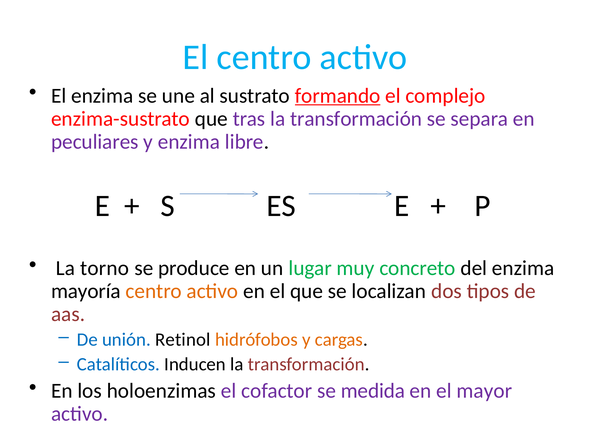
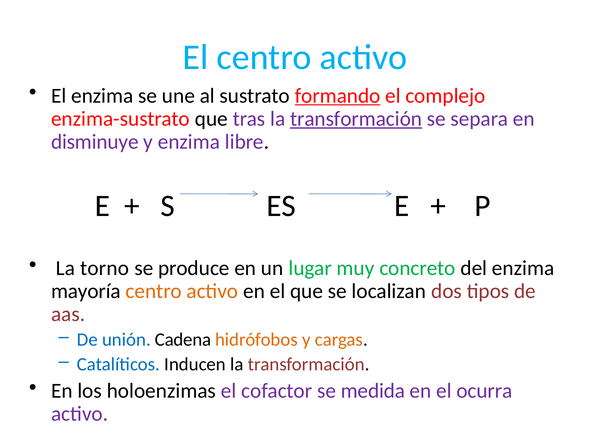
transformación underline: none -> present (356, 119)
peculiares: peculiares -> disminuye (95, 142)
Retinol: Retinol -> Cadena (183, 339)
mayor: mayor -> ocurra (484, 390)
